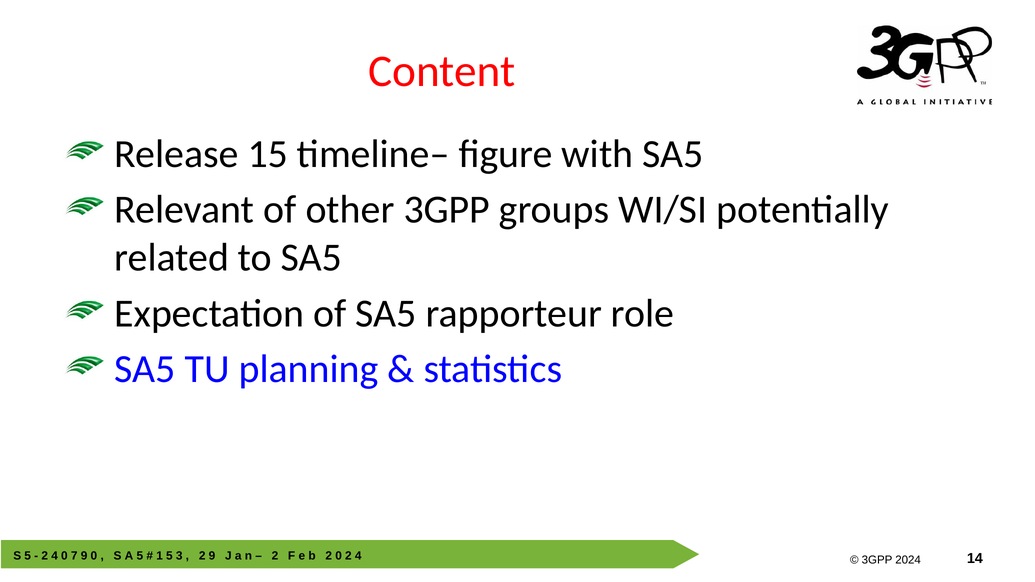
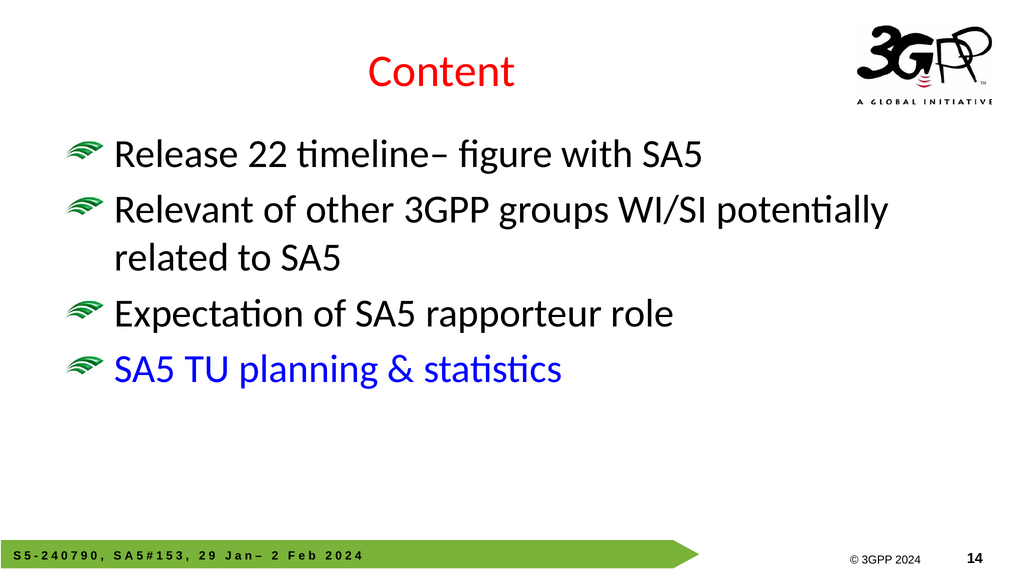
15: 15 -> 22 (268, 154)
